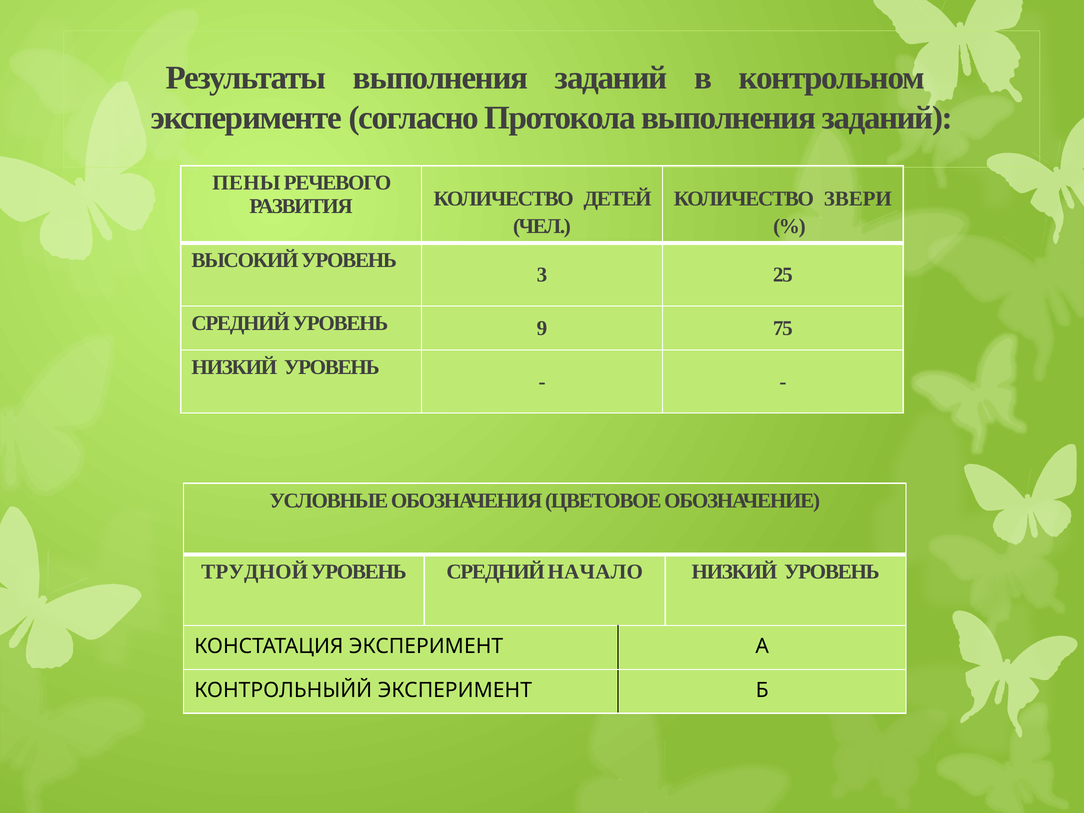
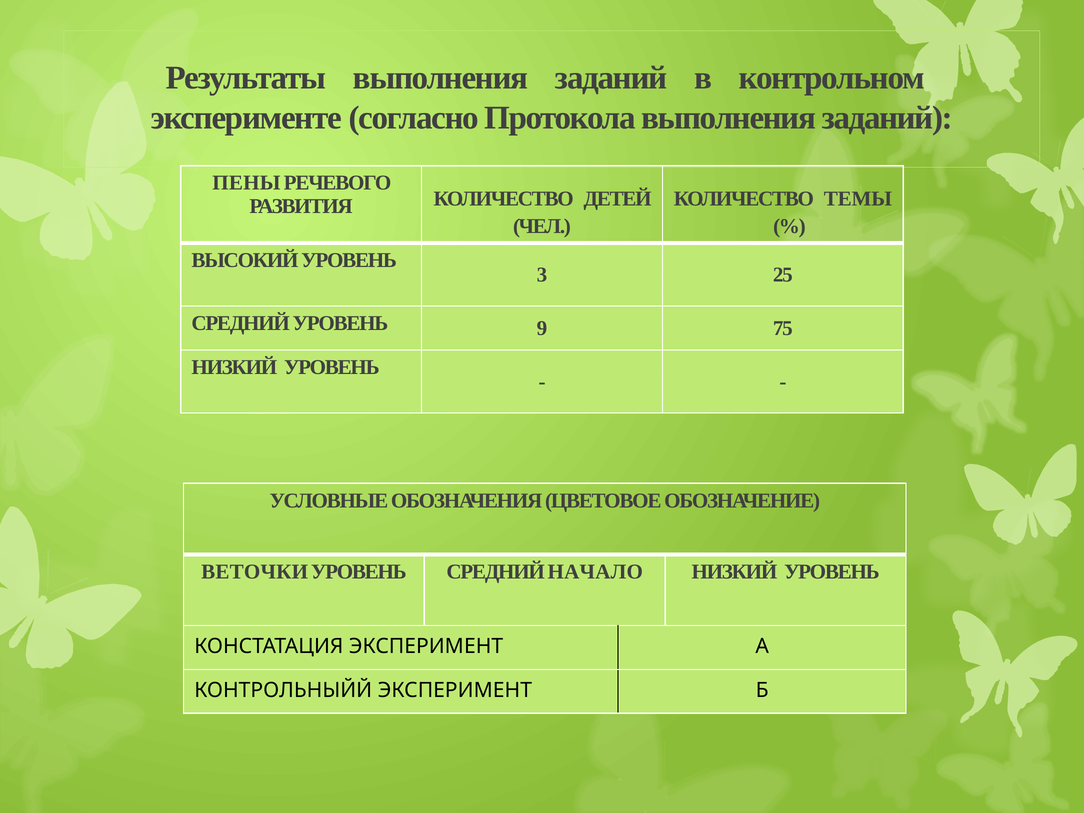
ЗВЕРИ: ЗВЕРИ -> ТЕМЫ (858, 199)
ТРУДНОЙ: ТРУДНОЙ -> ВЕТОЧКИ (255, 572)
